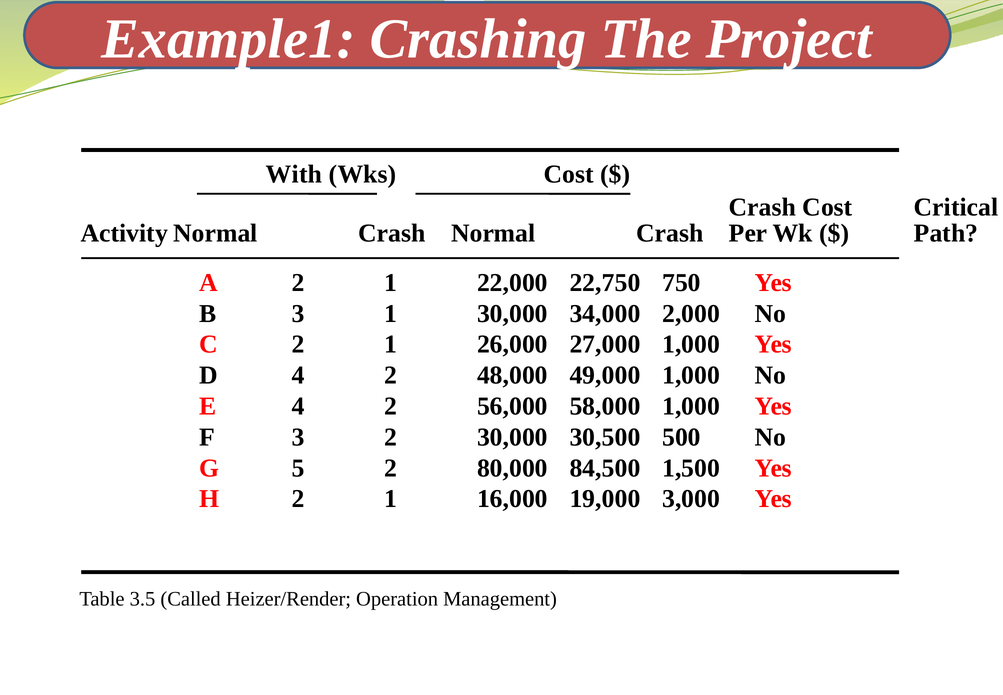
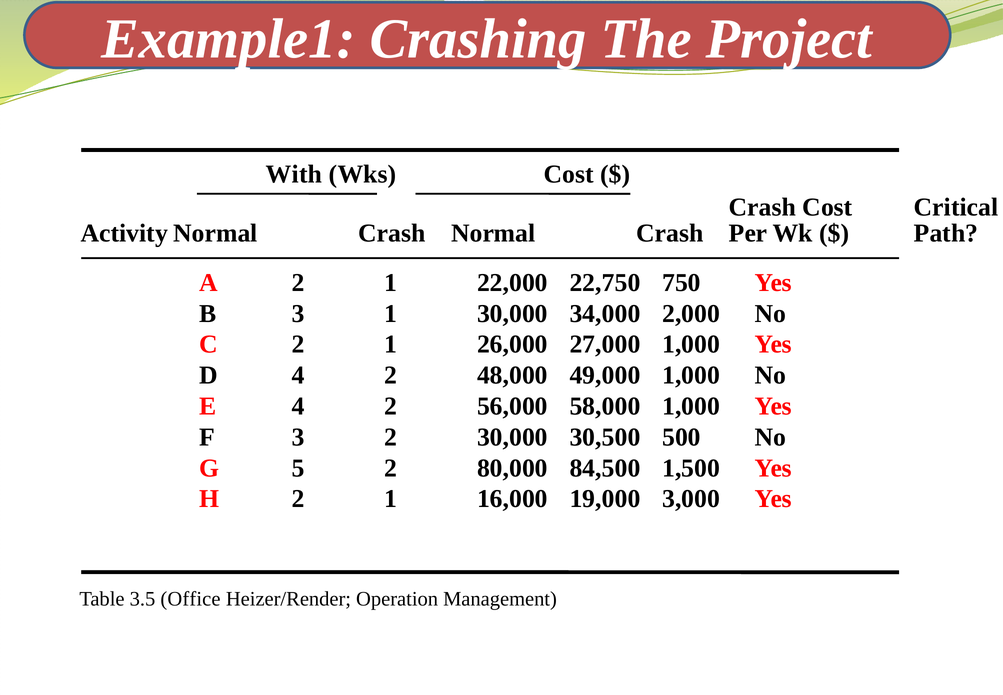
Called: Called -> Office (191, 598)
